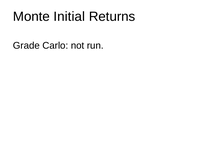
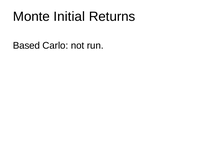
Grade: Grade -> Based (26, 46)
